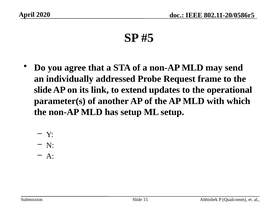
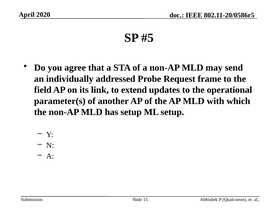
slide: slide -> field (43, 90)
